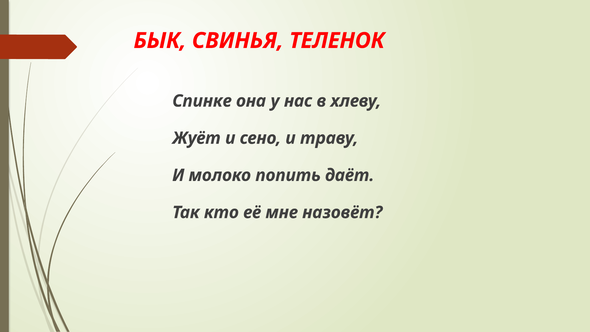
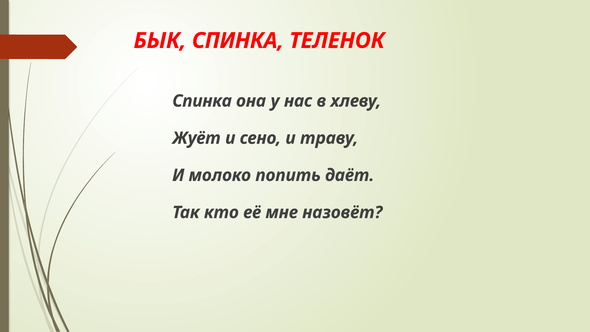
БЫК СВИНЬЯ: СВИНЬЯ -> СПИНКА (238, 41)
Спинке: Спинке -> Спинка (202, 101)
